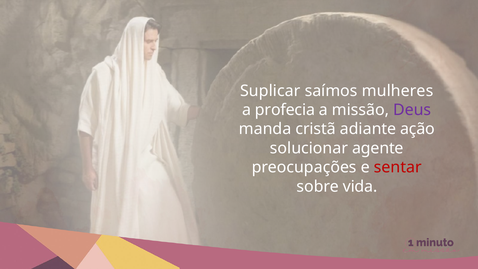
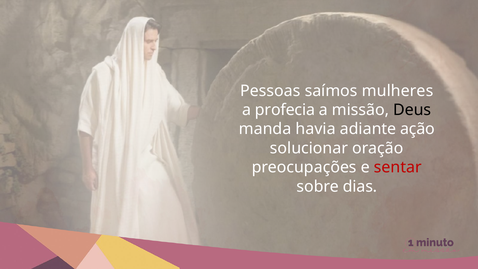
Suplicar: Suplicar -> Pessoas (270, 91)
Deus colour: purple -> black (412, 110)
cristã: cristã -> havia (316, 129)
agente: agente -> oração (378, 148)
vida: vida -> dias (360, 186)
